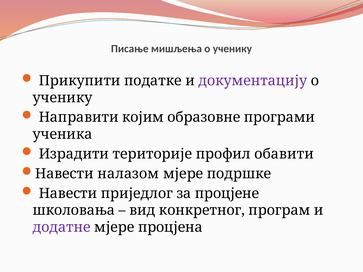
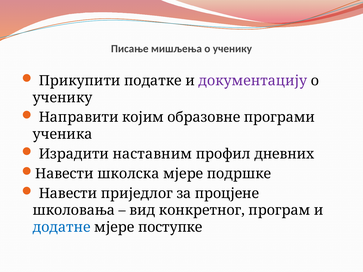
територије: територије -> наставним (152, 154)
обавити: обавити -> дневних (284, 154)
налазом: налазом -> школскa (128, 174)
додатне colour: purple -> blue (62, 227)
процјена: процјена -> поступке (170, 227)
